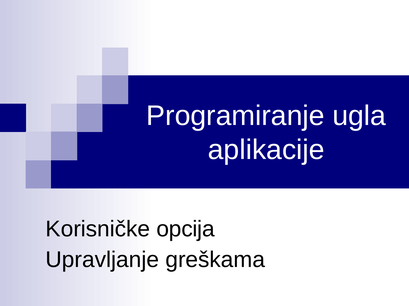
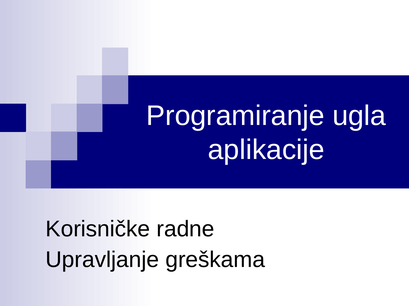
opcija: opcija -> radne (186, 230)
